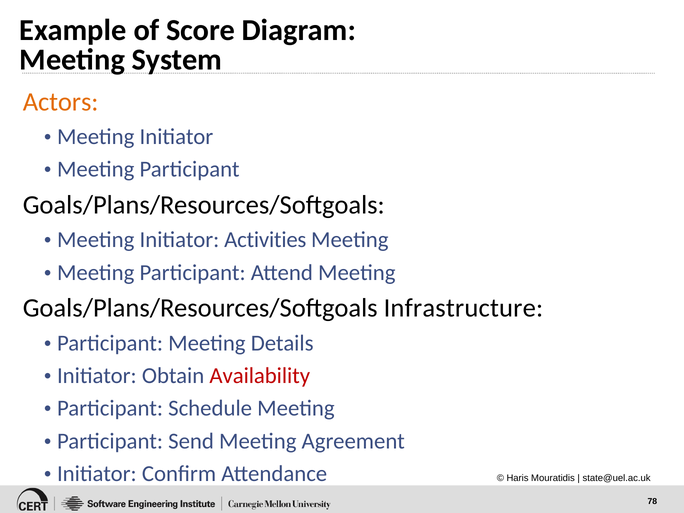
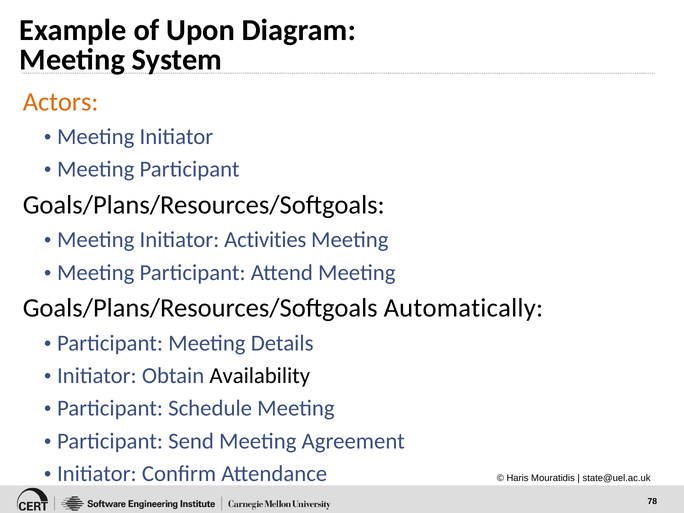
Score: Score -> Upon (201, 30)
Infrastructure: Infrastructure -> Automatically (463, 308)
Availability colour: red -> black (260, 376)
